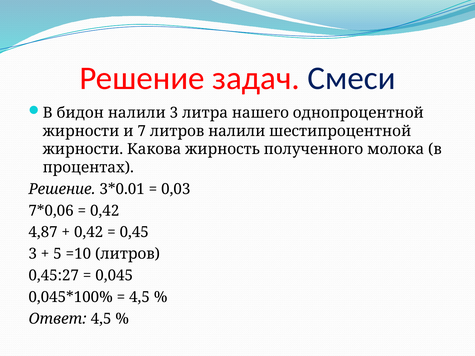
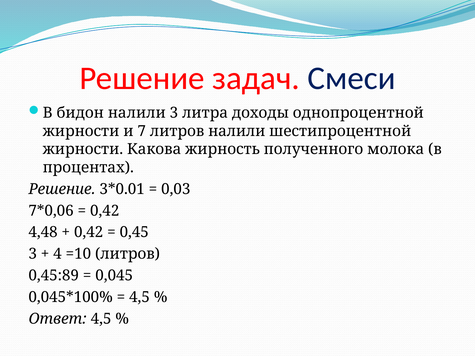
нашего: нашего -> доходы (260, 113)
4,87: 4,87 -> 4,48 (43, 232)
5: 5 -> 4 (57, 254)
0,45:27: 0,45:27 -> 0,45:89 (54, 276)
